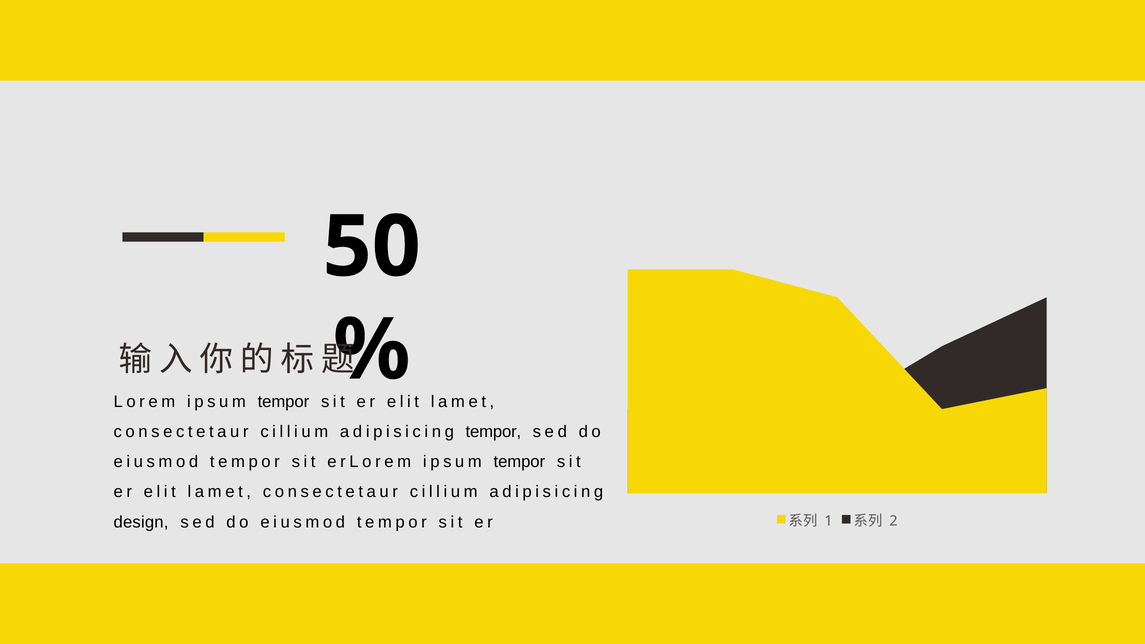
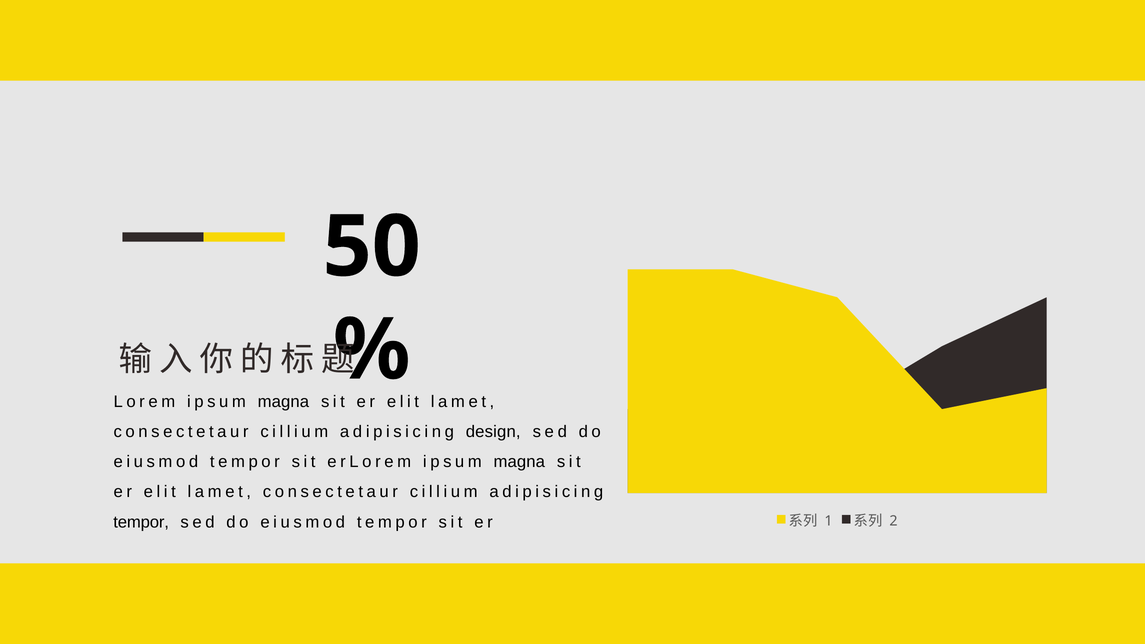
Lorem ipsum tempor: tempor -> magna (283, 402)
adipisicing tempor: tempor -> design (493, 432)
erLorem ipsum tempor: tempor -> magna (519, 462)
design: design -> tempor (141, 522)
